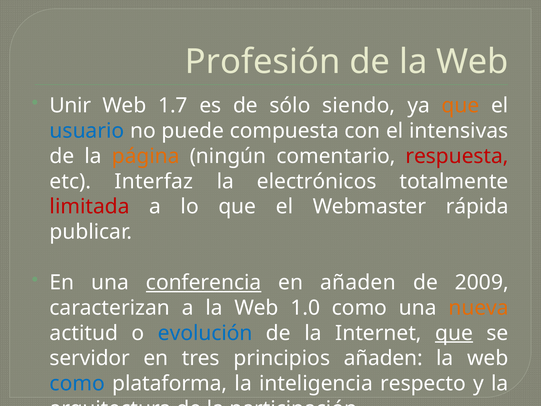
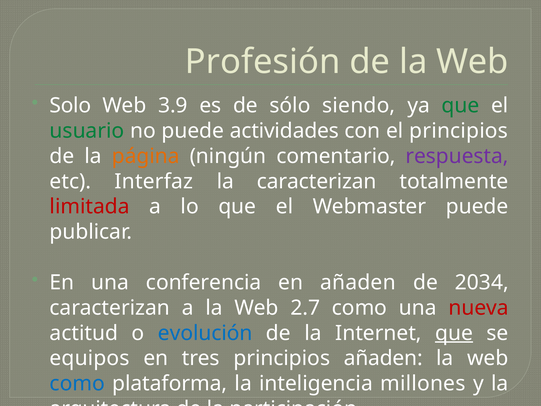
Unir: Unir -> Solo (70, 106)
1.7: 1.7 -> 3.9 (173, 106)
que colour: orange -> green (460, 106)
usuario colour: blue -> green (87, 131)
compuesta: compuesta -> actividades (284, 131)
el intensivas: intensivas -> principios (459, 131)
respuesta colour: red -> purple (457, 156)
la electrónicos: electrónicos -> caracterizan (317, 181)
Webmaster rápida: rápida -> puede (477, 207)
conferencia underline: present -> none (204, 282)
2009: 2009 -> 2034 (482, 282)
1.0: 1.0 -> 2.7 (305, 308)
nueva colour: orange -> red (479, 308)
servidor: servidor -> equipos (90, 358)
respecto: respecto -> millones (423, 383)
